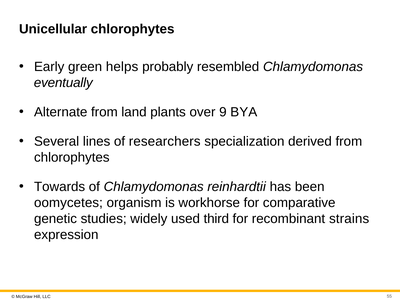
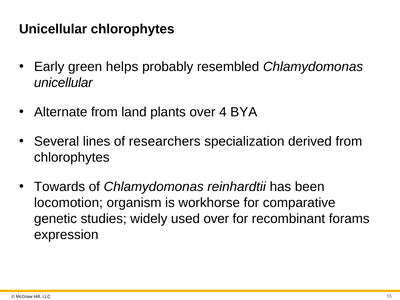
eventually: eventually -> unicellular (63, 83)
9: 9 -> 4 (223, 112)
oomycetes: oomycetes -> locomotion (68, 203)
used third: third -> over (216, 219)
strains: strains -> forams (349, 219)
